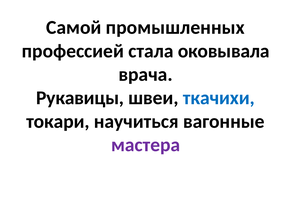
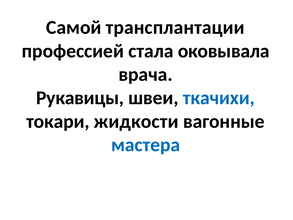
промышленных: промышленных -> трансплантации (175, 27)
научиться: научиться -> жидкости (136, 121)
мастера colour: purple -> blue (146, 145)
